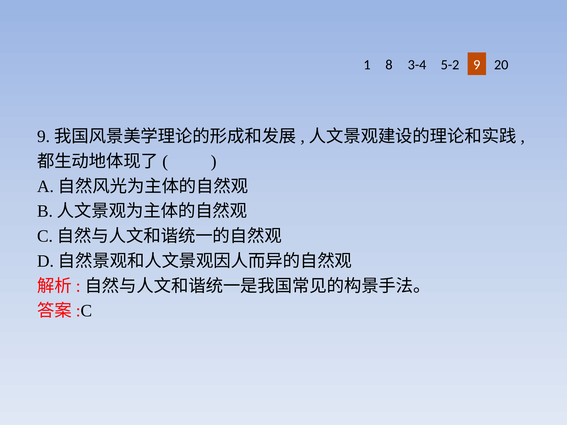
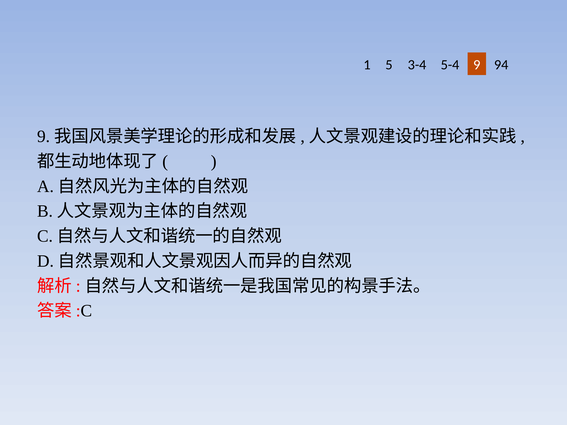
8: 8 -> 5 (389, 65)
5-2: 5-2 -> 5-4 (450, 65)
20: 20 -> 94 (501, 65)
